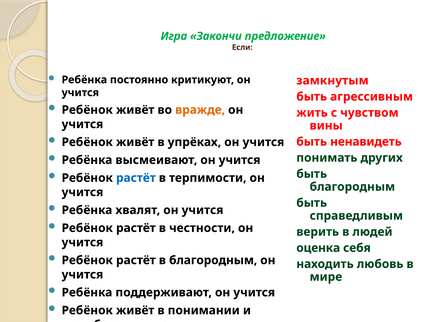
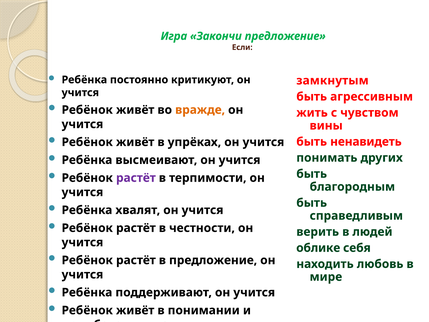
растёт colour: blue -> purple (136, 178)
оценка: оценка -> облике (318, 248)
в благородным: благородным -> предложение (213, 260)
